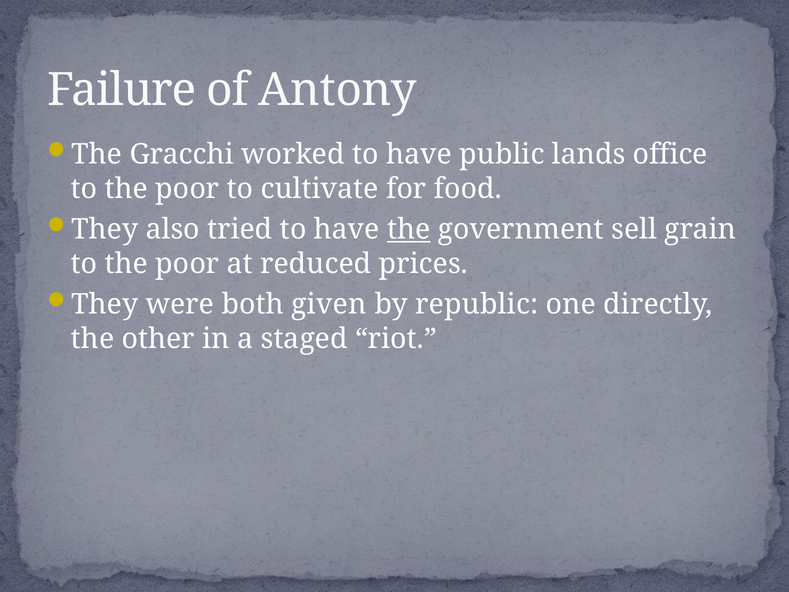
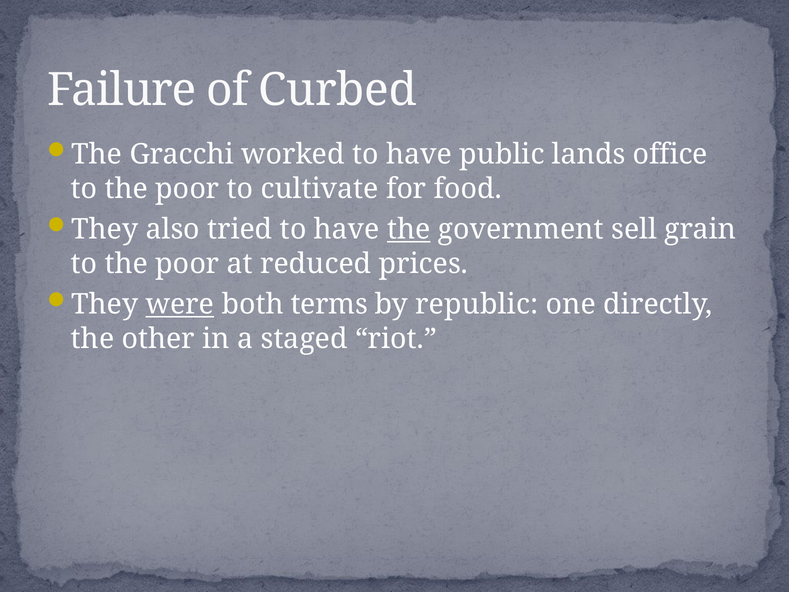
Antony: Antony -> Curbed (338, 90)
were underline: none -> present (180, 304)
given: given -> terms (329, 304)
